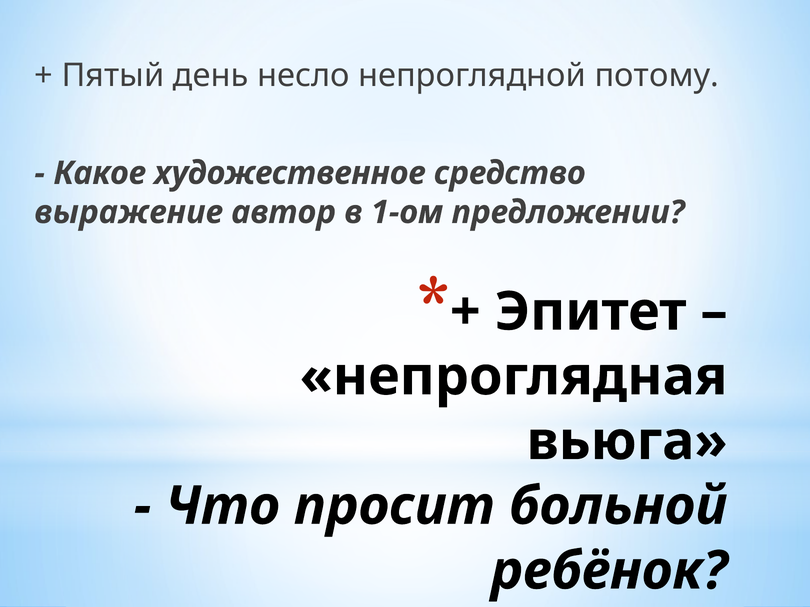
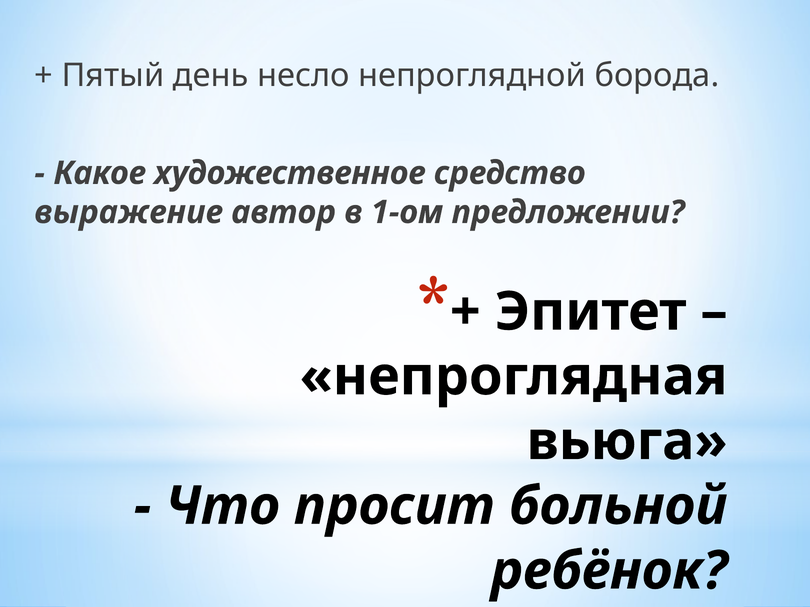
потому: потому -> борода (657, 75)
